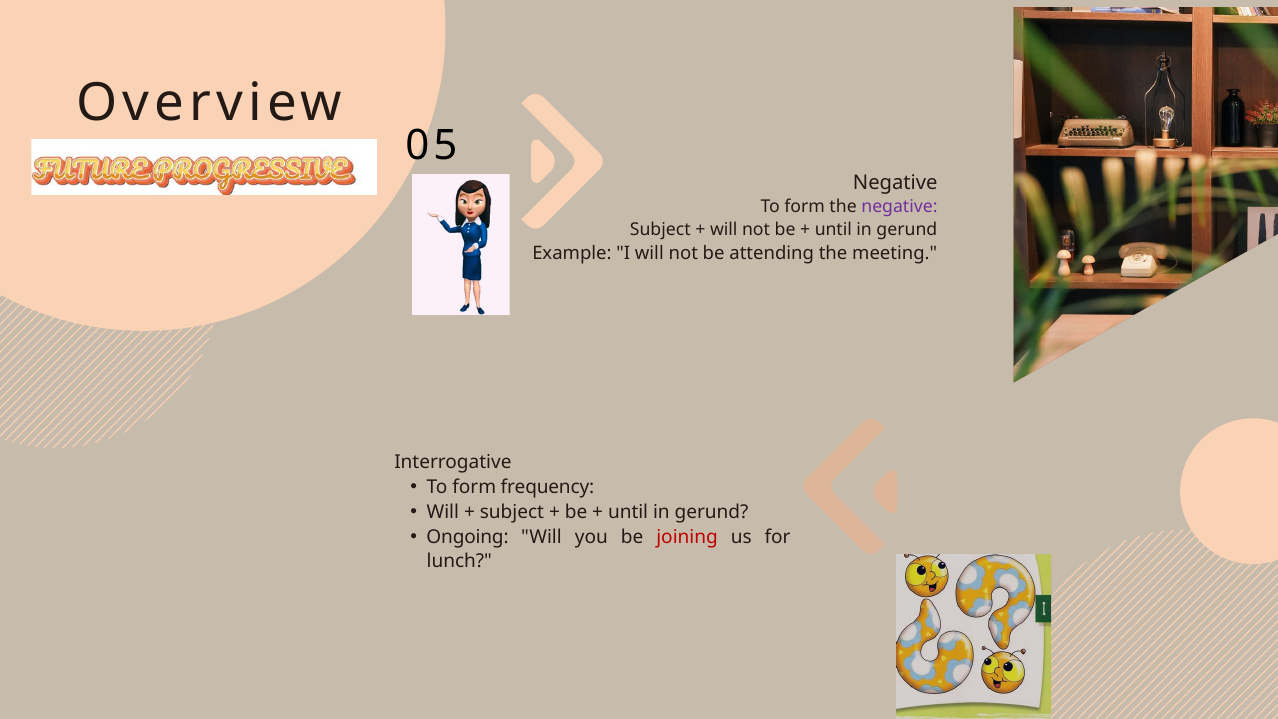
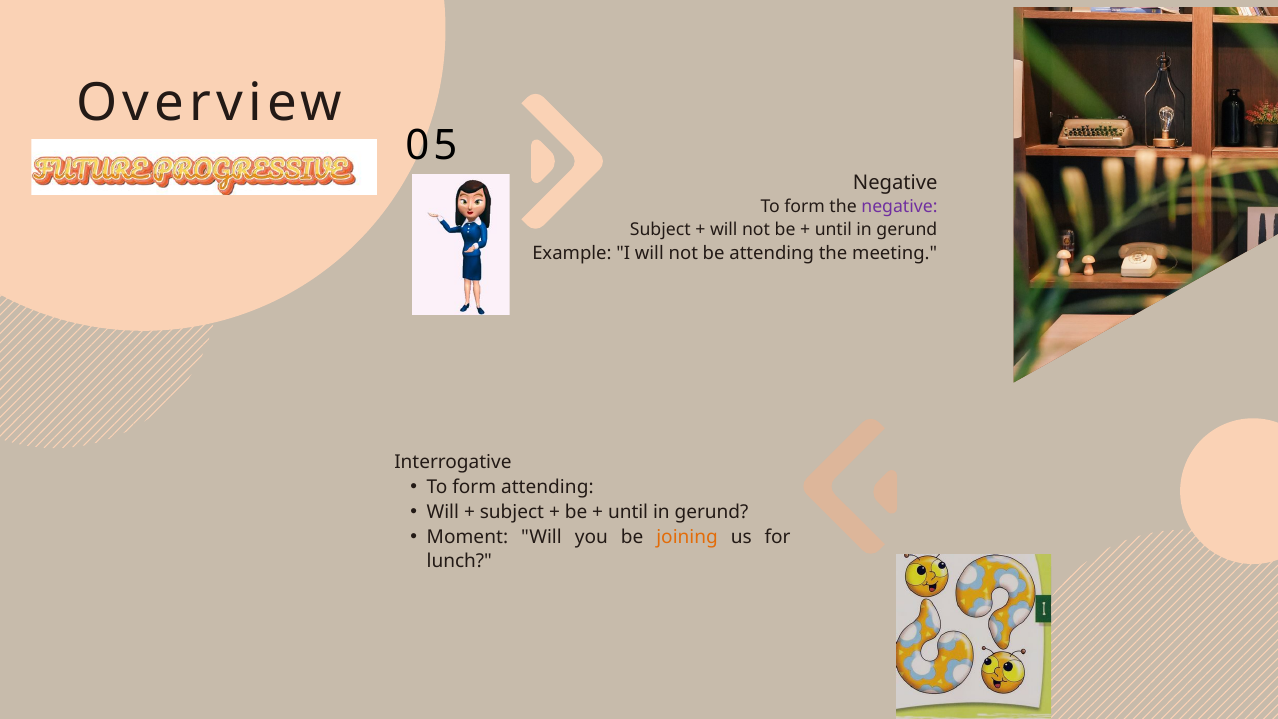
form frequency: frequency -> attending (547, 487)
Ongoing: Ongoing -> Moment (467, 537)
joining colour: red -> orange (687, 537)
